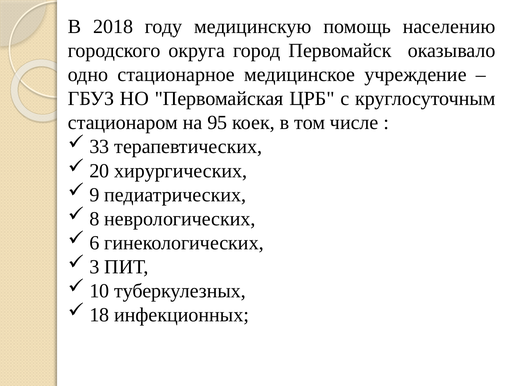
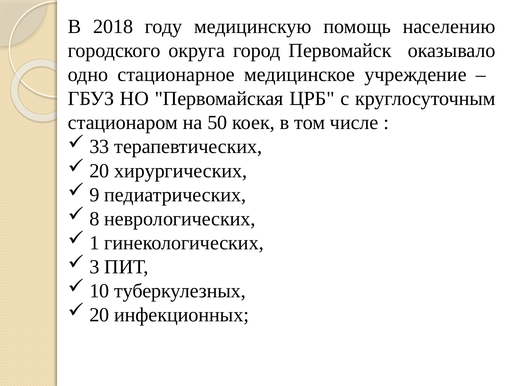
95: 95 -> 50 (217, 123)
6: 6 -> 1 (94, 243)
18: 18 -> 20 (99, 315)
